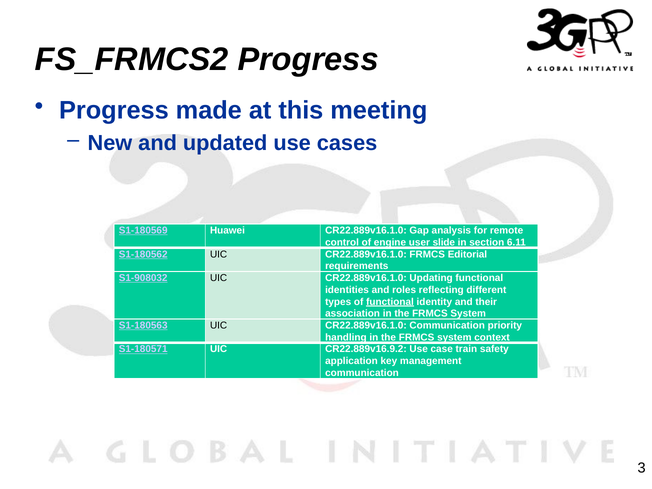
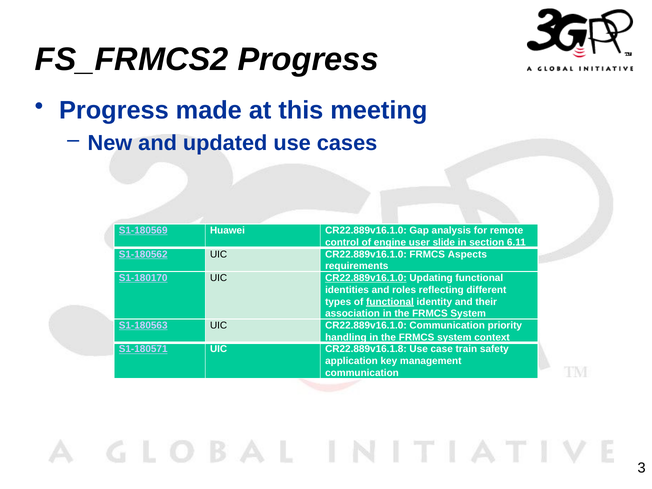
Editorial: Editorial -> Aspects (467, 254)
S1-908032: S1-908032 -> S1-180170 (143, 278)
CR22.889v16.1.0 underline: none -> present (366, 278)
CR22.889v16.9.2: CR22.889v16.9.2 -> CR22.889v16.1.8 (366, 349)
